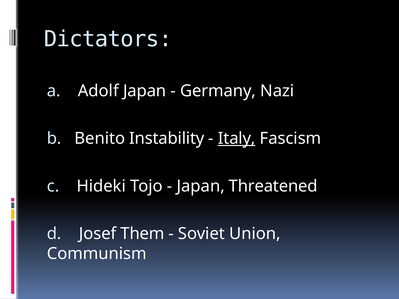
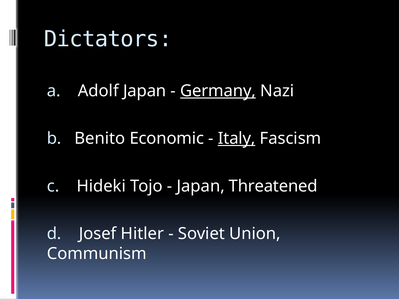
Germany underline: none -> present (218, 91)
Instability: Instability -> Economic (167, 139)
Them: Them -> Hitler (142, 234)
